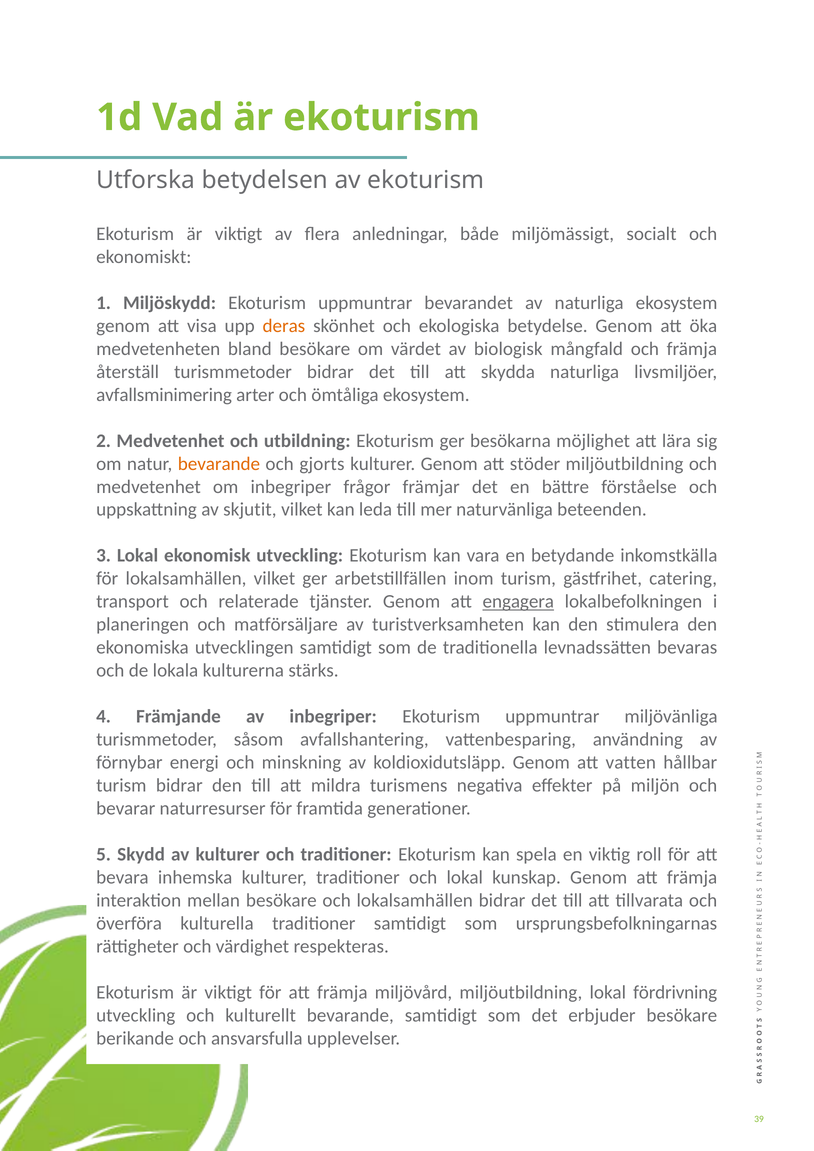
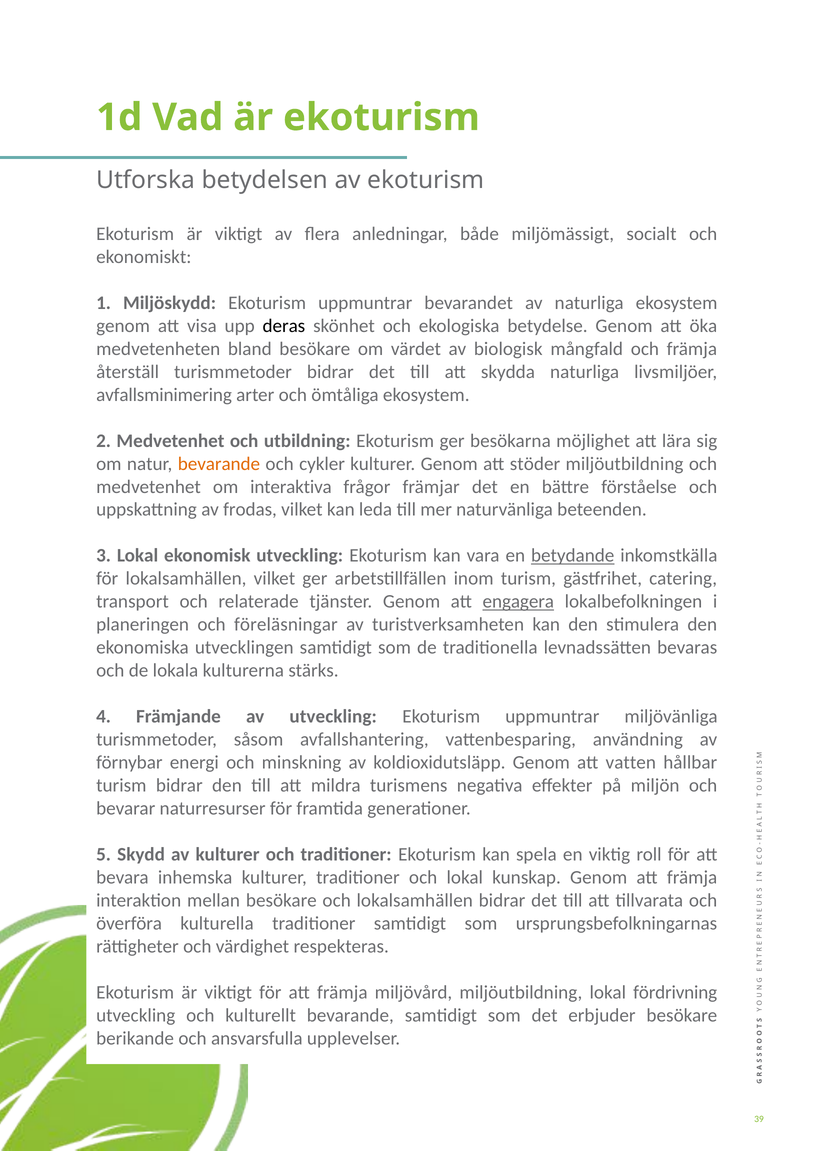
deras colour: orange -> black (284, 326)
gjorts: gjorts -> cykler (322, 464)
om inbegriper: inbegriper -> interaktiva (291, 487)
skjutit: skjutit -> frodas (250, 510)
betydande underline: none -> present (573, 556)
matförsäljare: matförsäljare -> föreläsningar (286, 625)
av inbegriper: inbegriper -> utveckling (333, 717)
